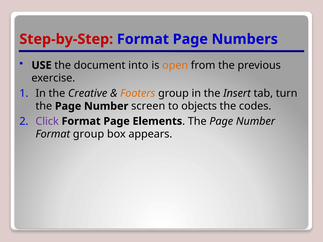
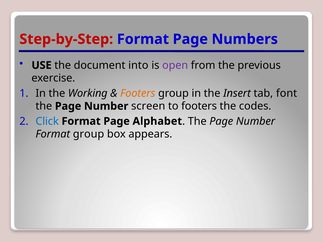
open colour: orange -> purple (175, 65)
Creative: Creative -> Working (88, 93)
turn: turn -> font (287, 93)
to objects: objects -> footers (199, 106)
Click colour: purple -> blue (47, 121)
Elements: Elements -> Alphabet (157, 121)
